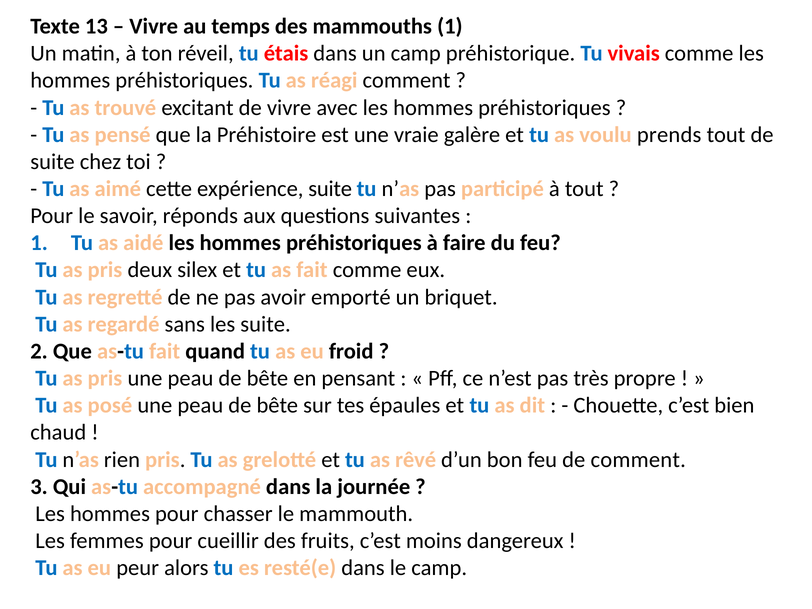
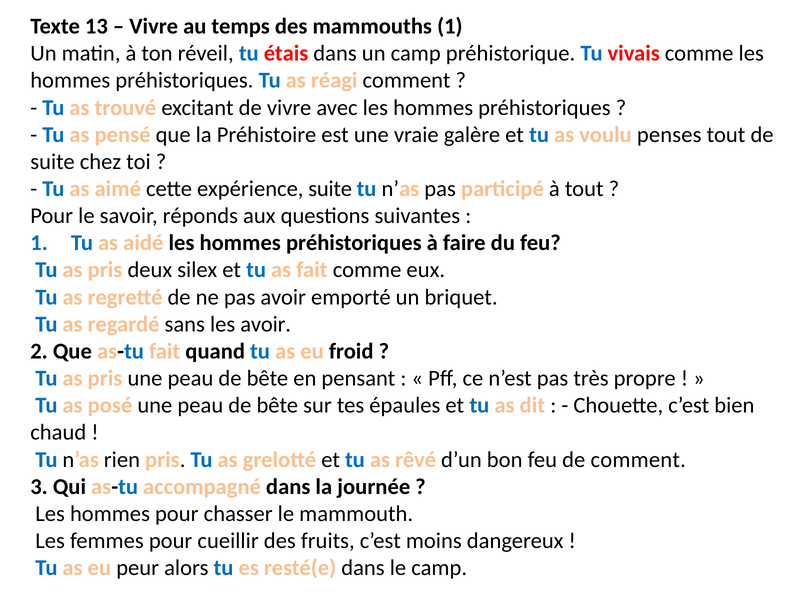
prends: prends -> penses (669, 135)
les suite: suite -> avoir (266, 324)
